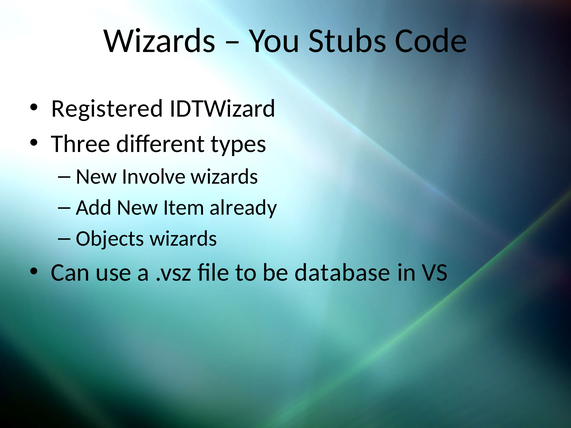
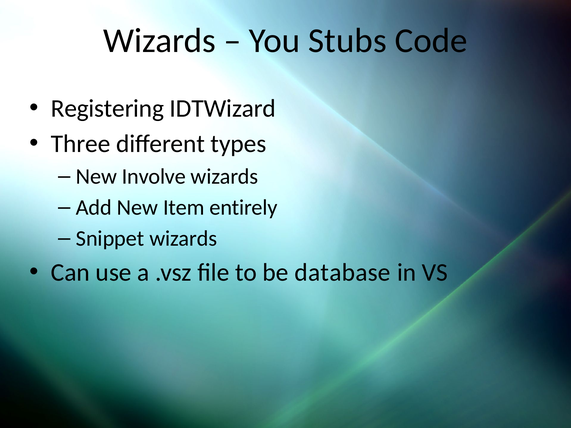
Registered: Registered -> Registering (107, 108)
already: already -> entirely (243, 208)
Objects: Objects -> Snippet (110, 239)
